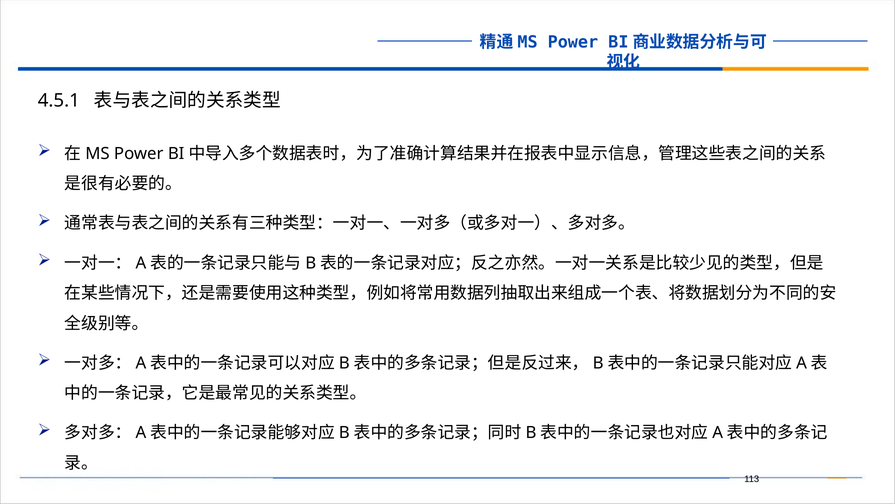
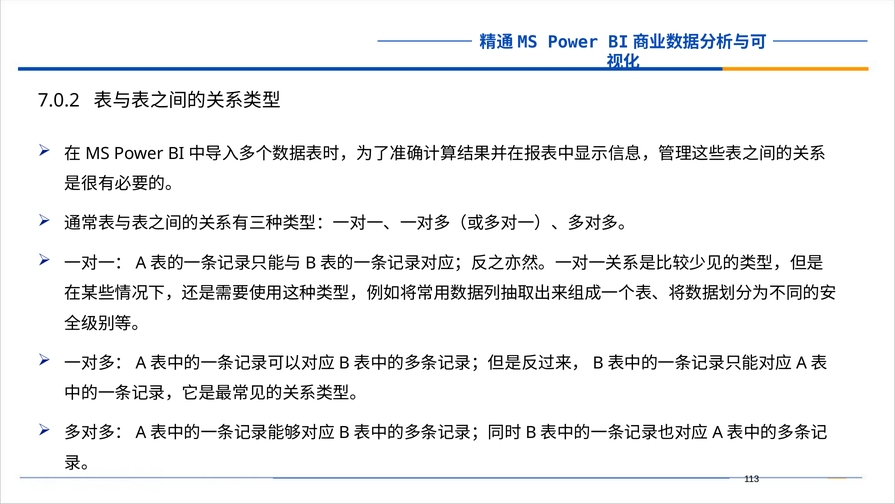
4.5.1: 4.5.1 -> 7.0.2 (59, 101)
